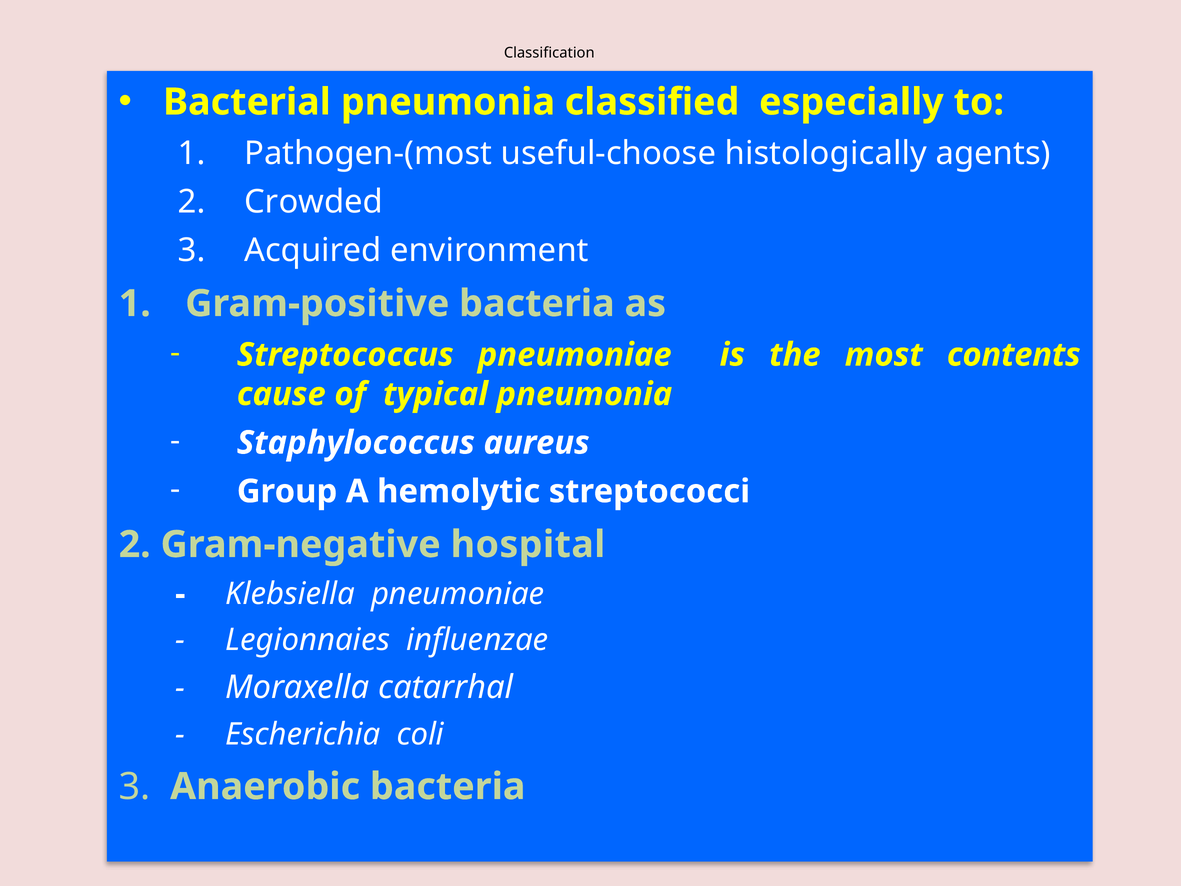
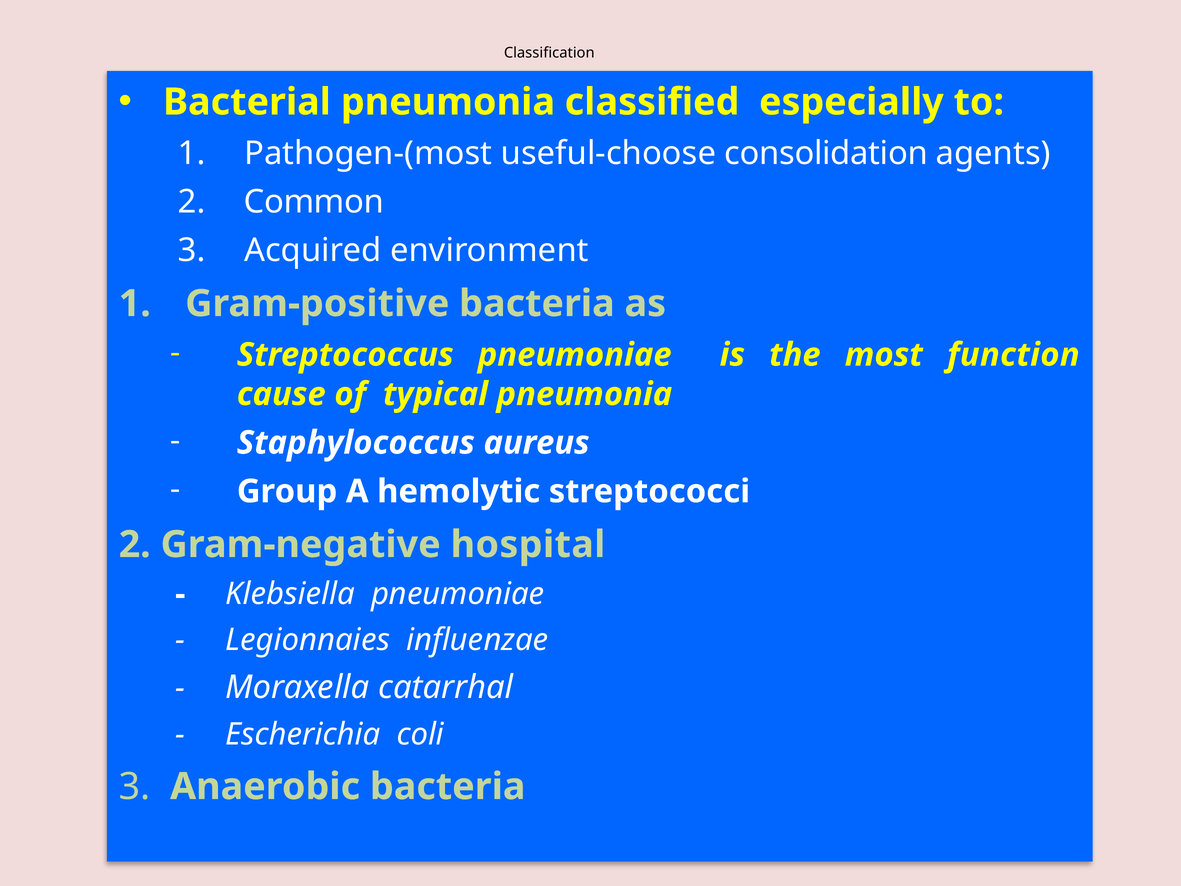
histologically: histologically -> consolidation (826, 153)
Crowded: Crowded -> Common (314, 202)
contents: contents -> function (1013, 355)
